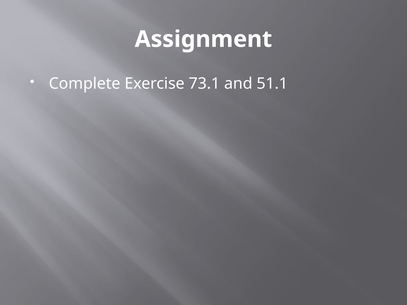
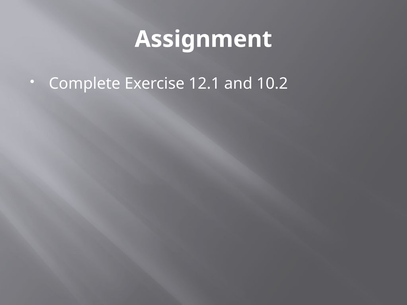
73.1: 73.1 -> 12.1 (204, 84)
51.1: 51.1 -> 10.2 (272, 84)
